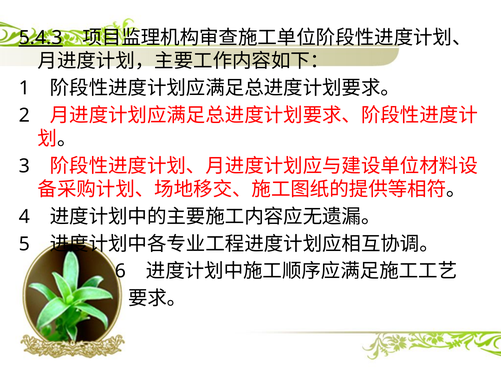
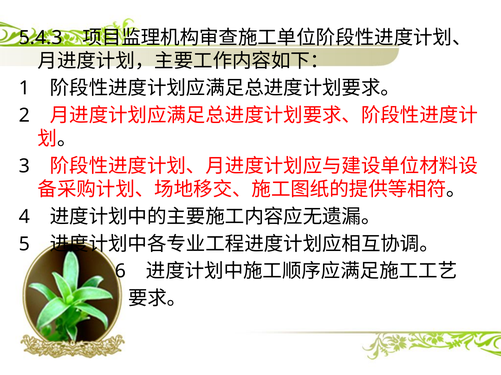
5.4.3 underline: present -> none (41, 38)
